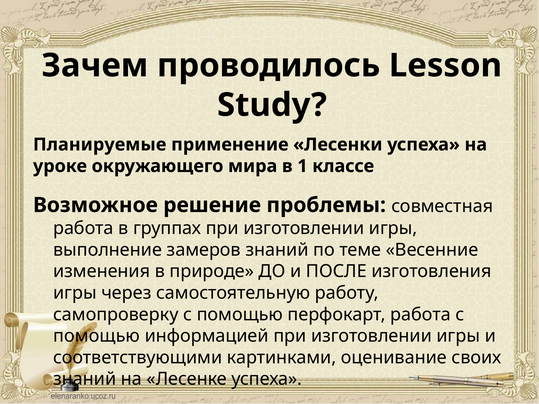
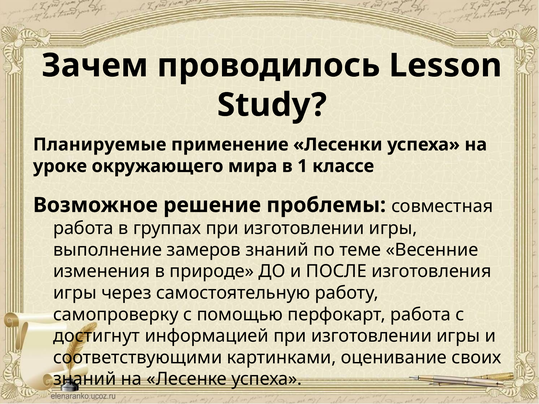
помощью: помощью -> достигнут (97, 336)
